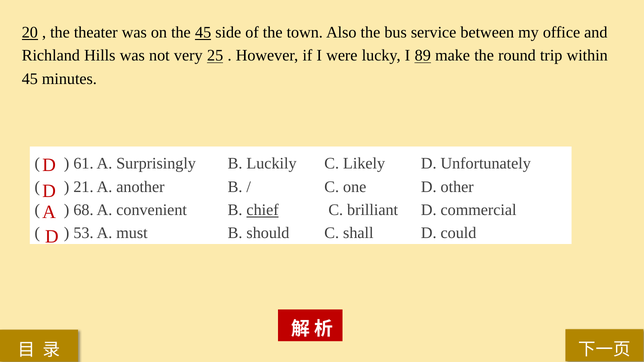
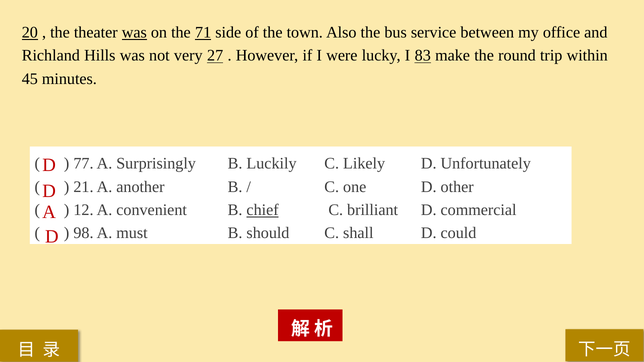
was underline: none -> present (134, 33)
the 45: 45 -> 71 (203, 33)
25: 25 -> 27 (215, 56)
89: 89 -> 83 (423, 56)
61: 61 -> 77 (83, 164)
68: 68 -> 12 (83, 210)
53: 53 -> 98 (83, 233)
